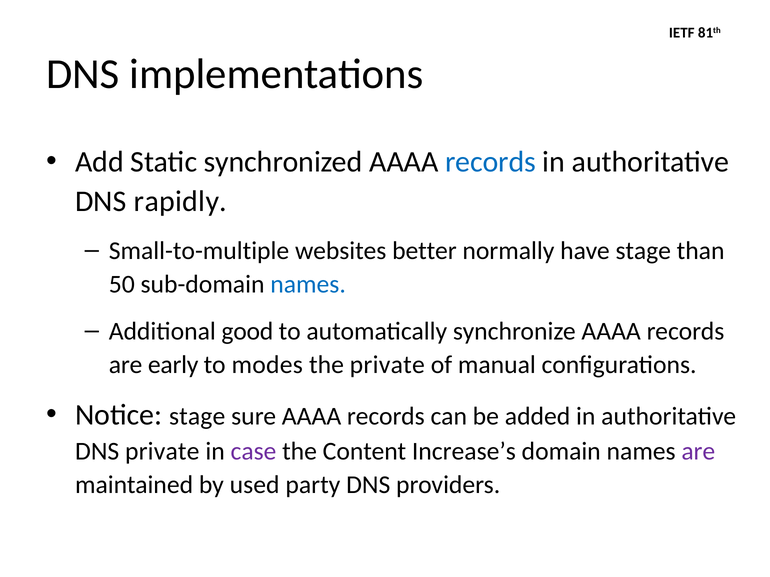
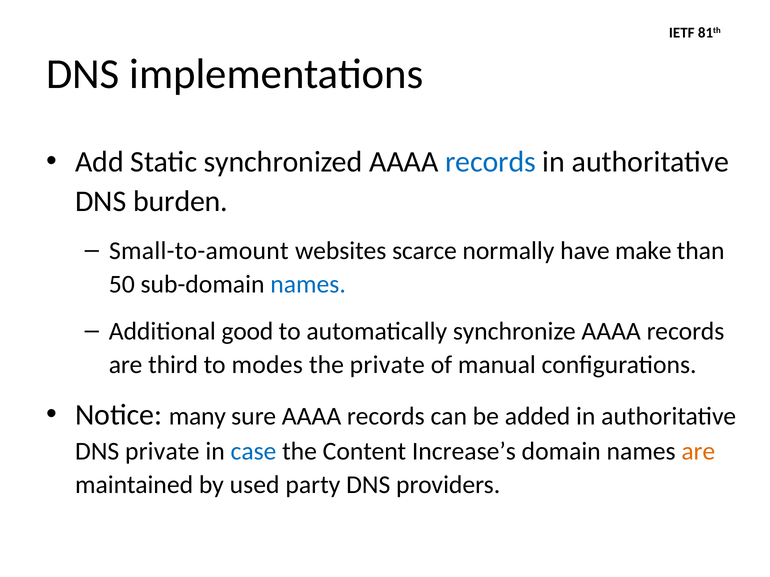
rapidly: rapidly -> burden (181, 202)
Small-to-multiple: Small-to-multiple -> Small-to-amount (199, 251)
better: better -> scarce (424, 251)
have stage: stage -> make (643, 251)
early: early -> third (173, 365)
Notice stage: stage -> many (197, 417)
case colour: purple -> blue (253, 451)
are colour: purple -> orange (698, 451)
